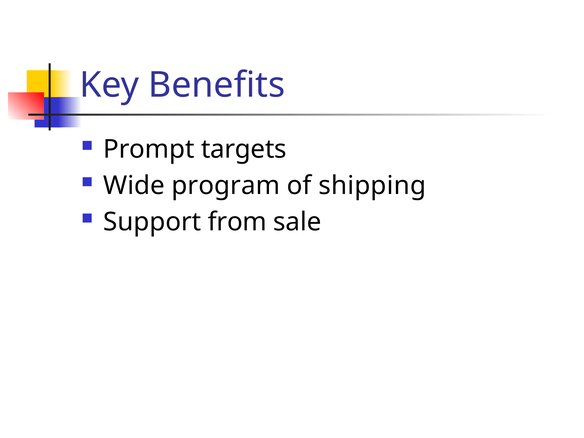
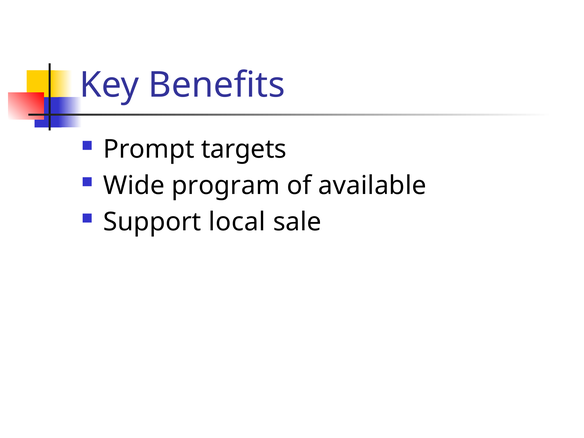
shipping: shipping -> available (372, 186)
from: from -> local (237, 222)
